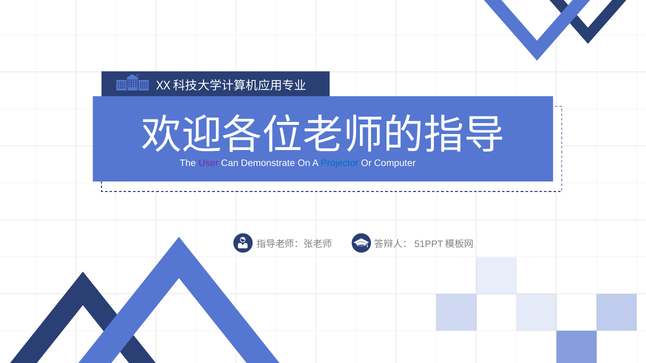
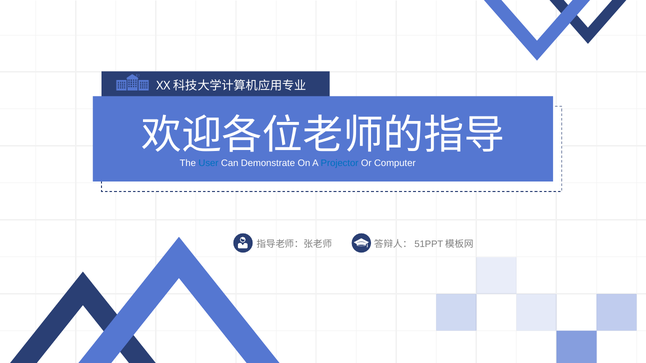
User colour: purple -> blue (209, 163)
